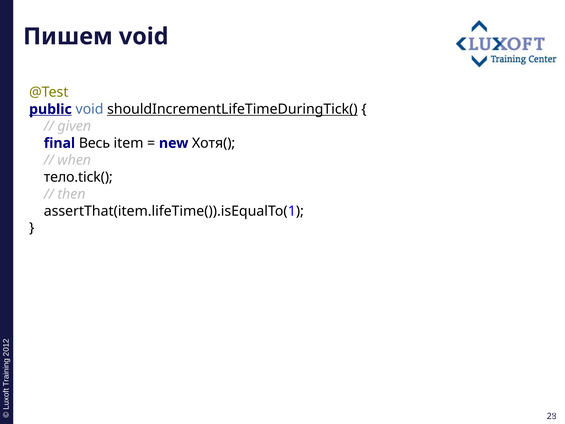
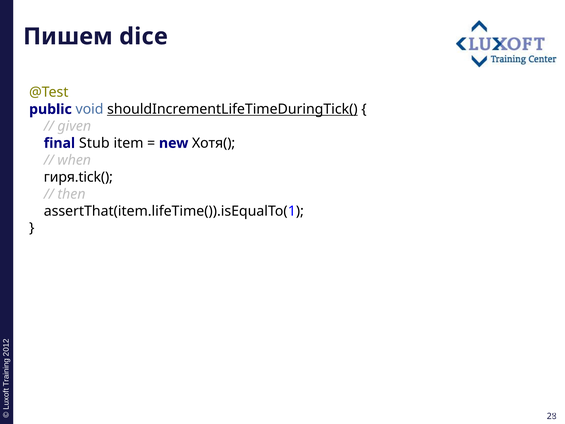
Пишем void: void -> dice (144, 36)
public underline: present -> none (50, 109)
Весь: Весь -> Stub (94, 143)
тело.tick(: тело.tick( -> гиря.tick( (78, 177)
